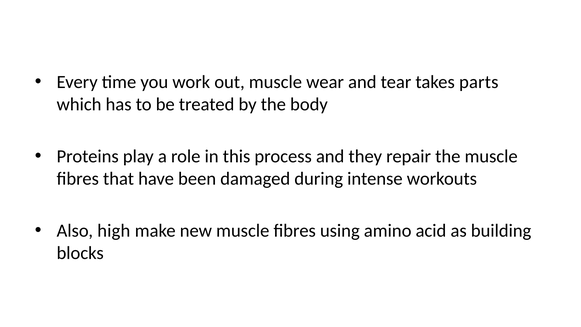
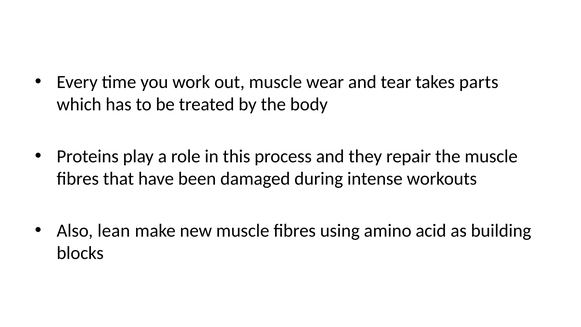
high: high -> lean (114, 231)
